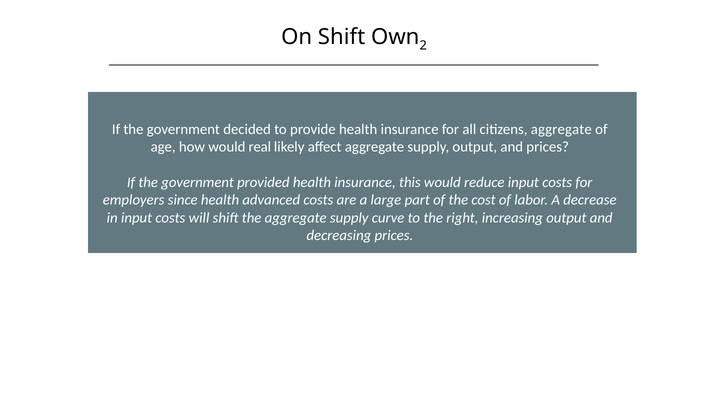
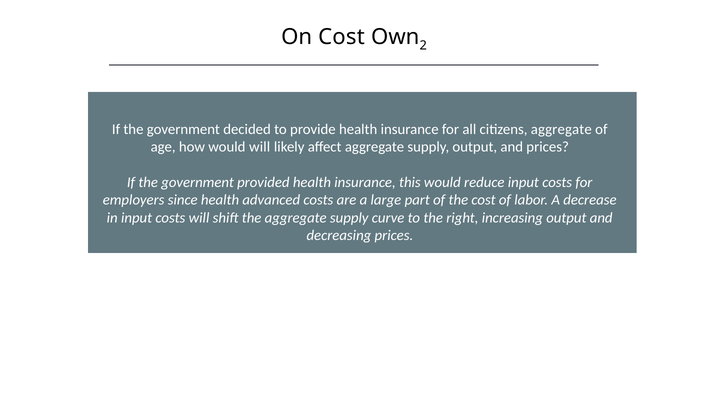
On Shift: Shift -> Cost (341, 37)
would real: real -> will (260, 147)
